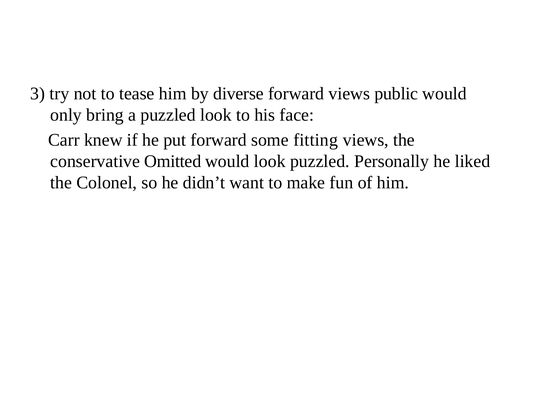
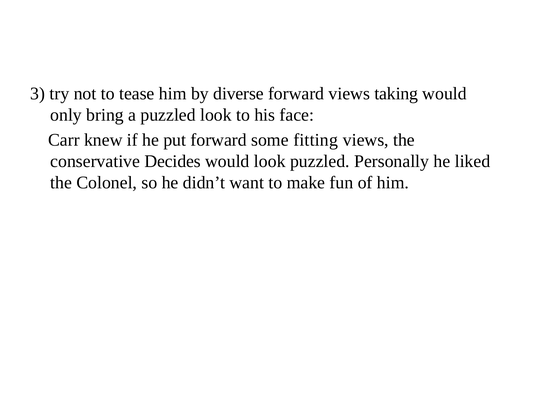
public: public -> taking (396, 94)
Omitted: Omitted -> Decides (173, 161)
